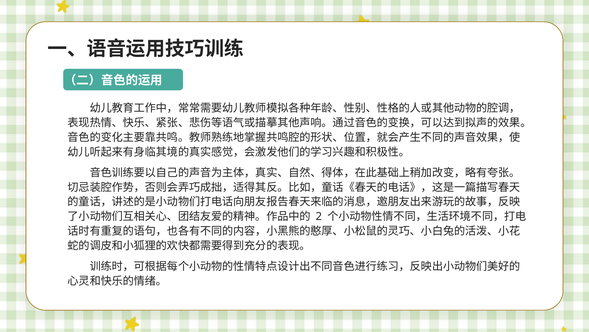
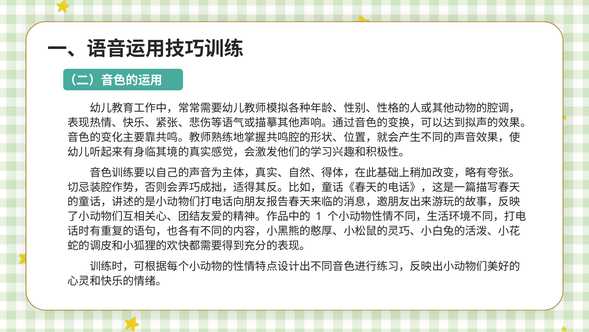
2: 2 -> 1 (319, 216)
